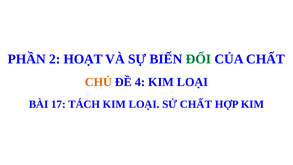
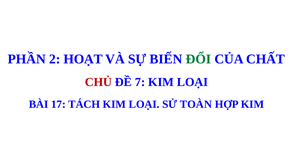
CHỦ colour: orange -> red (98, 82)
4: 4 -> 7 (140, 82)
SỬ CHẤT: CHẤT -> TOÀN (196, 104)
